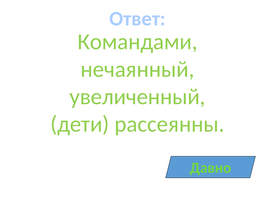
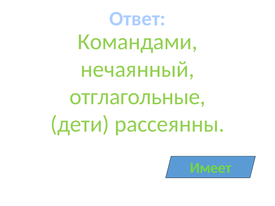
увеличенный: увеличенный -> отглагольные (138, 97)
Давно: Давно -> Имеет (211, 168)
